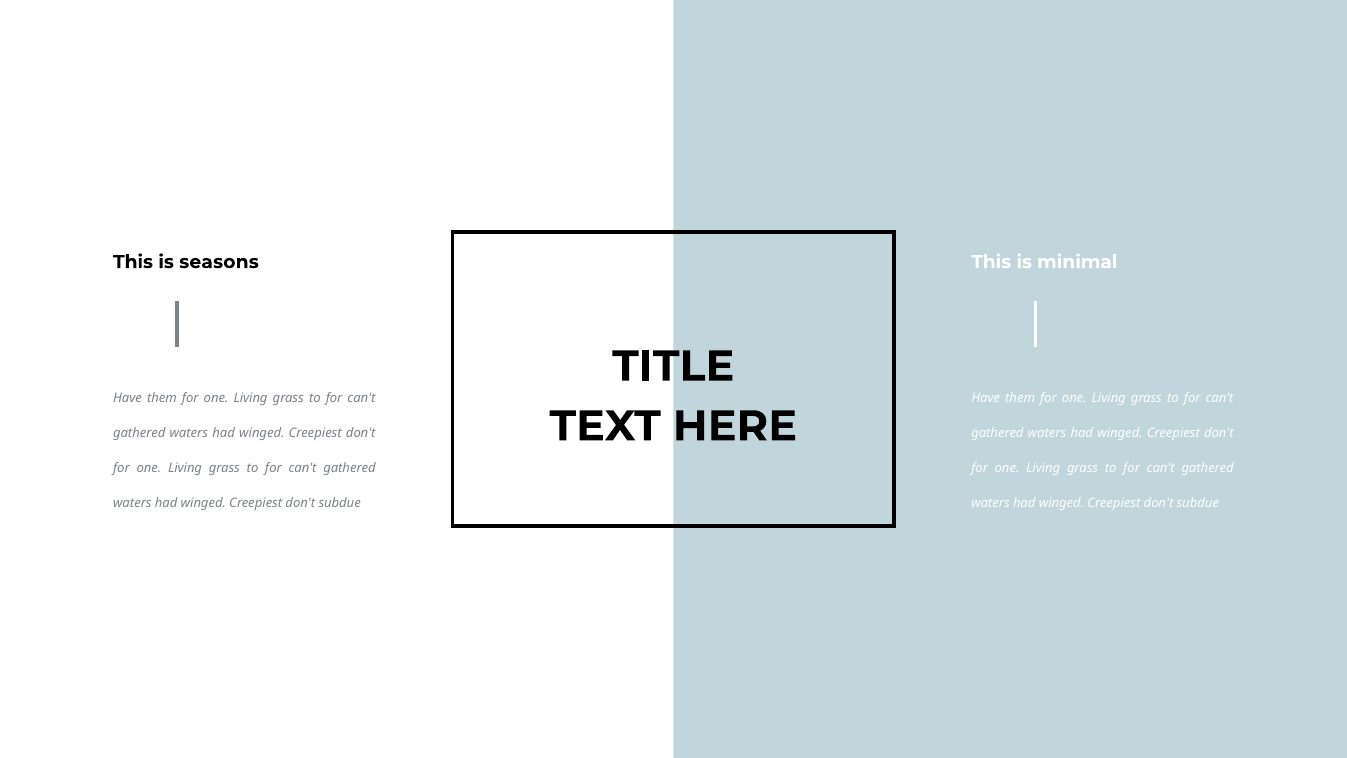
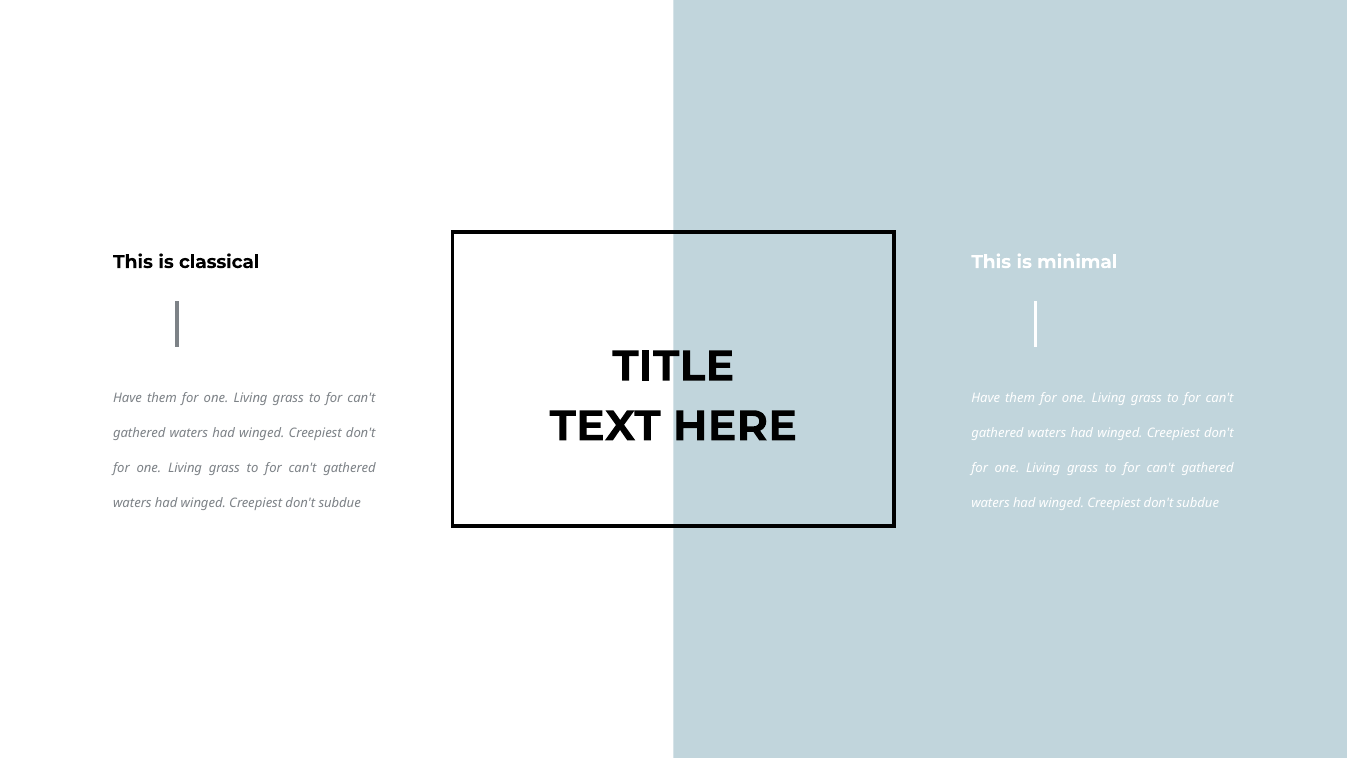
seasons: seasons -> classical (219, 262)
